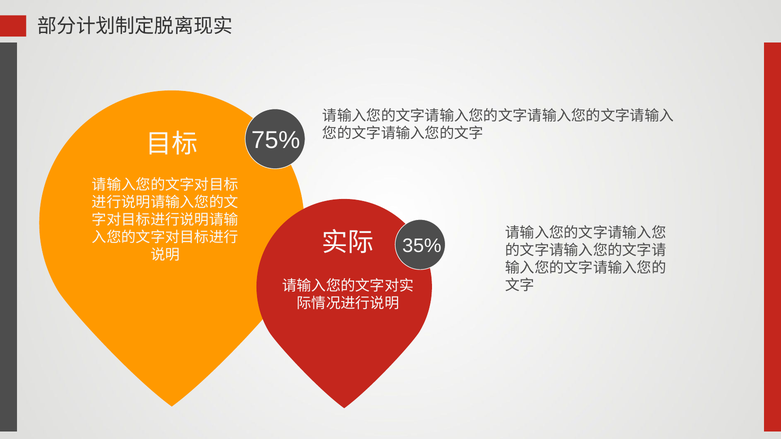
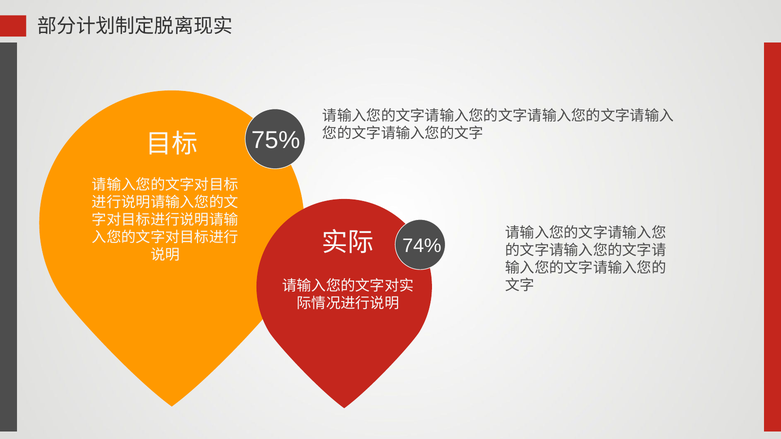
35%: 35% -> 74% (422, 246)
